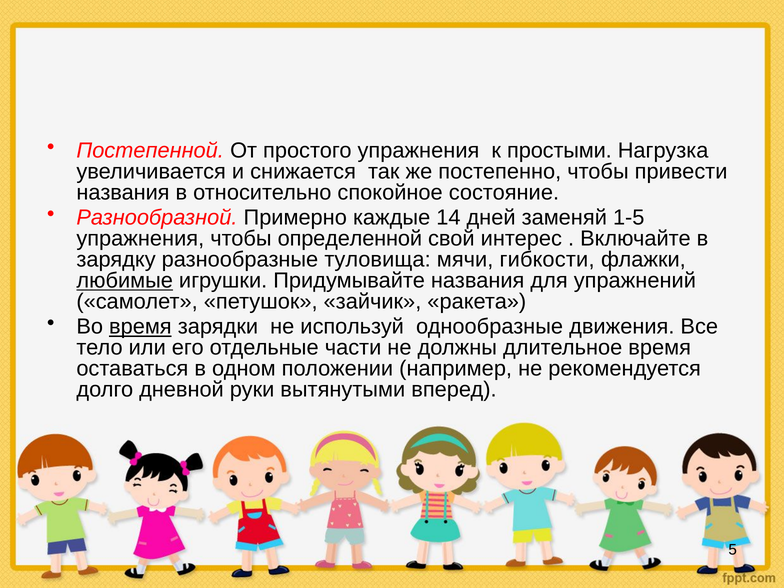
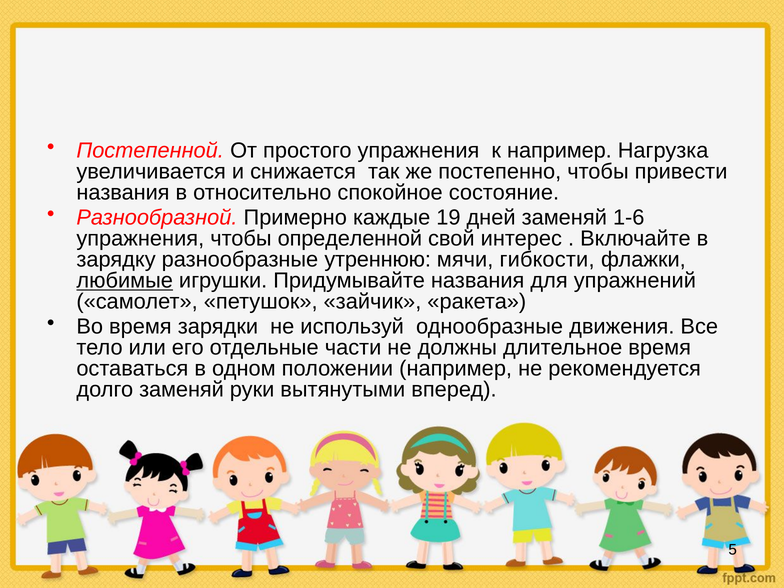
к простыми: простыми -> например (559, 151)
14: 14 -> 19 (448, 218)
1-5: 1-5 -> 1-6 (629, 218)
туловища: туловища -> утреннюю (378, 260)
время underline: present -> none (140, 327)
долго дневной: дневной -> заменяй (182, 390)
